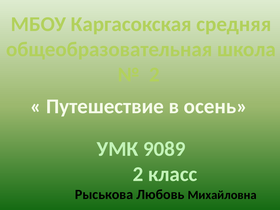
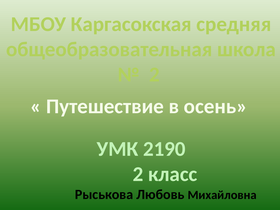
9089: 9089 -> 2190 (164, 149)
